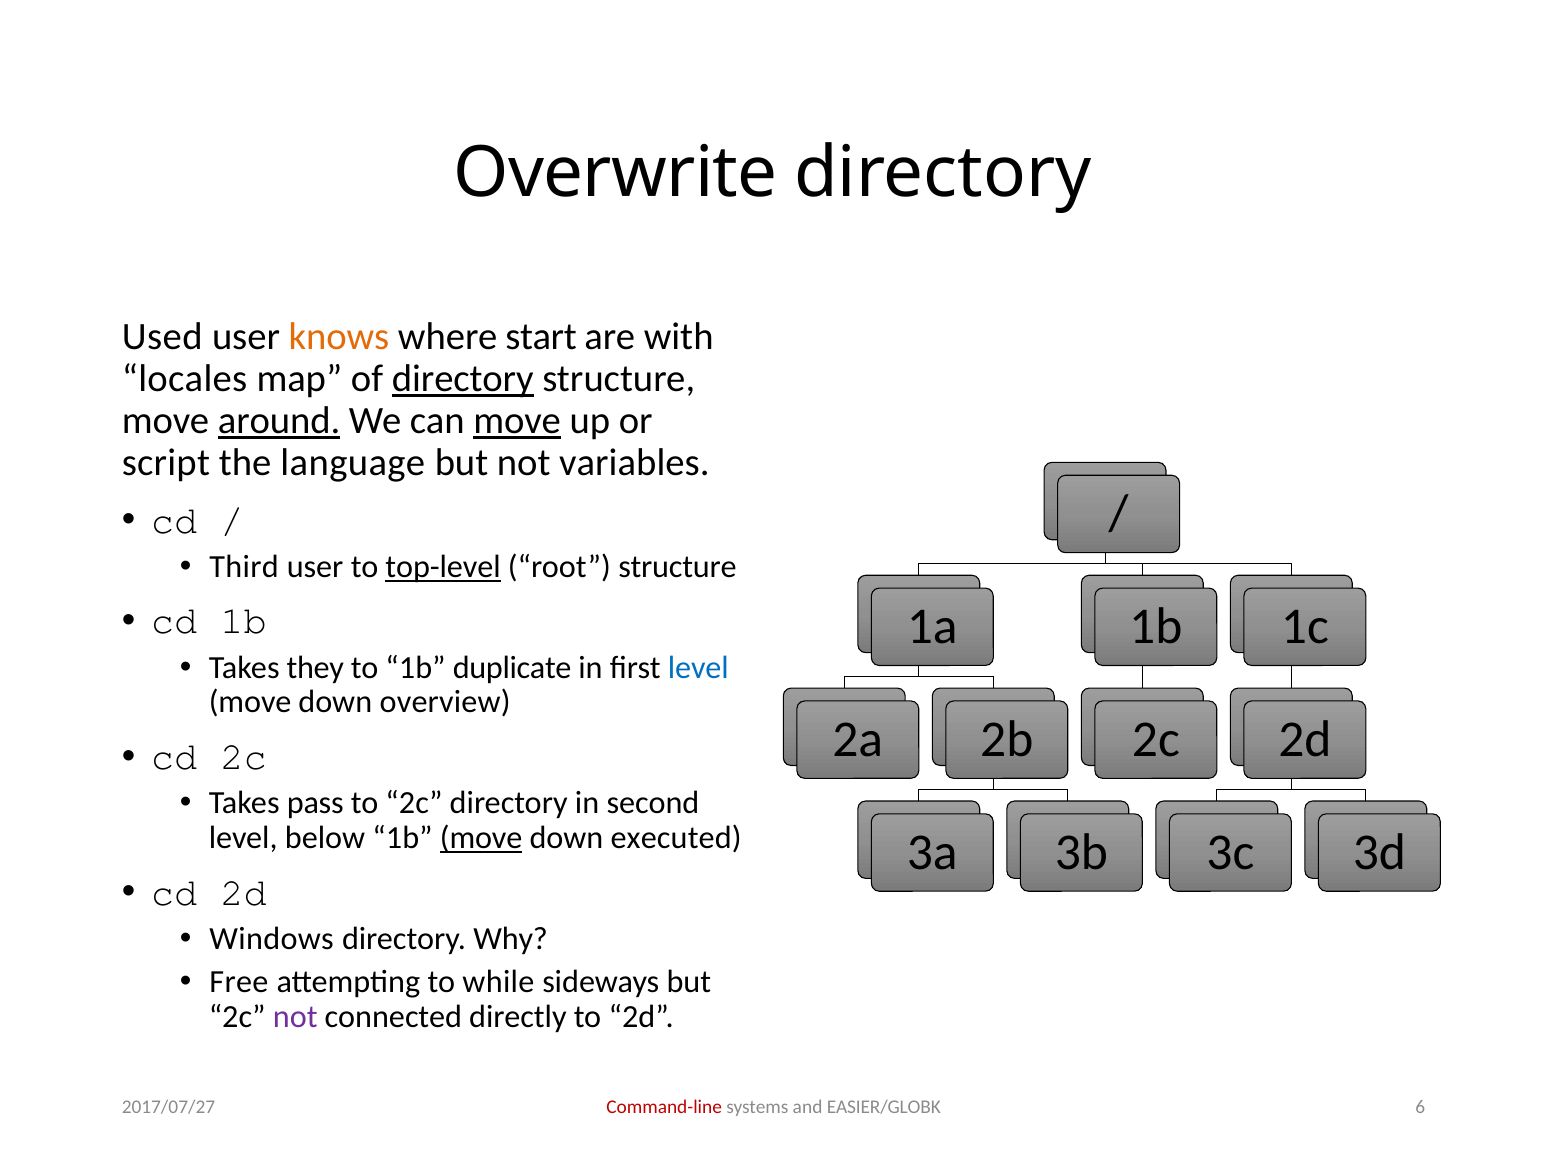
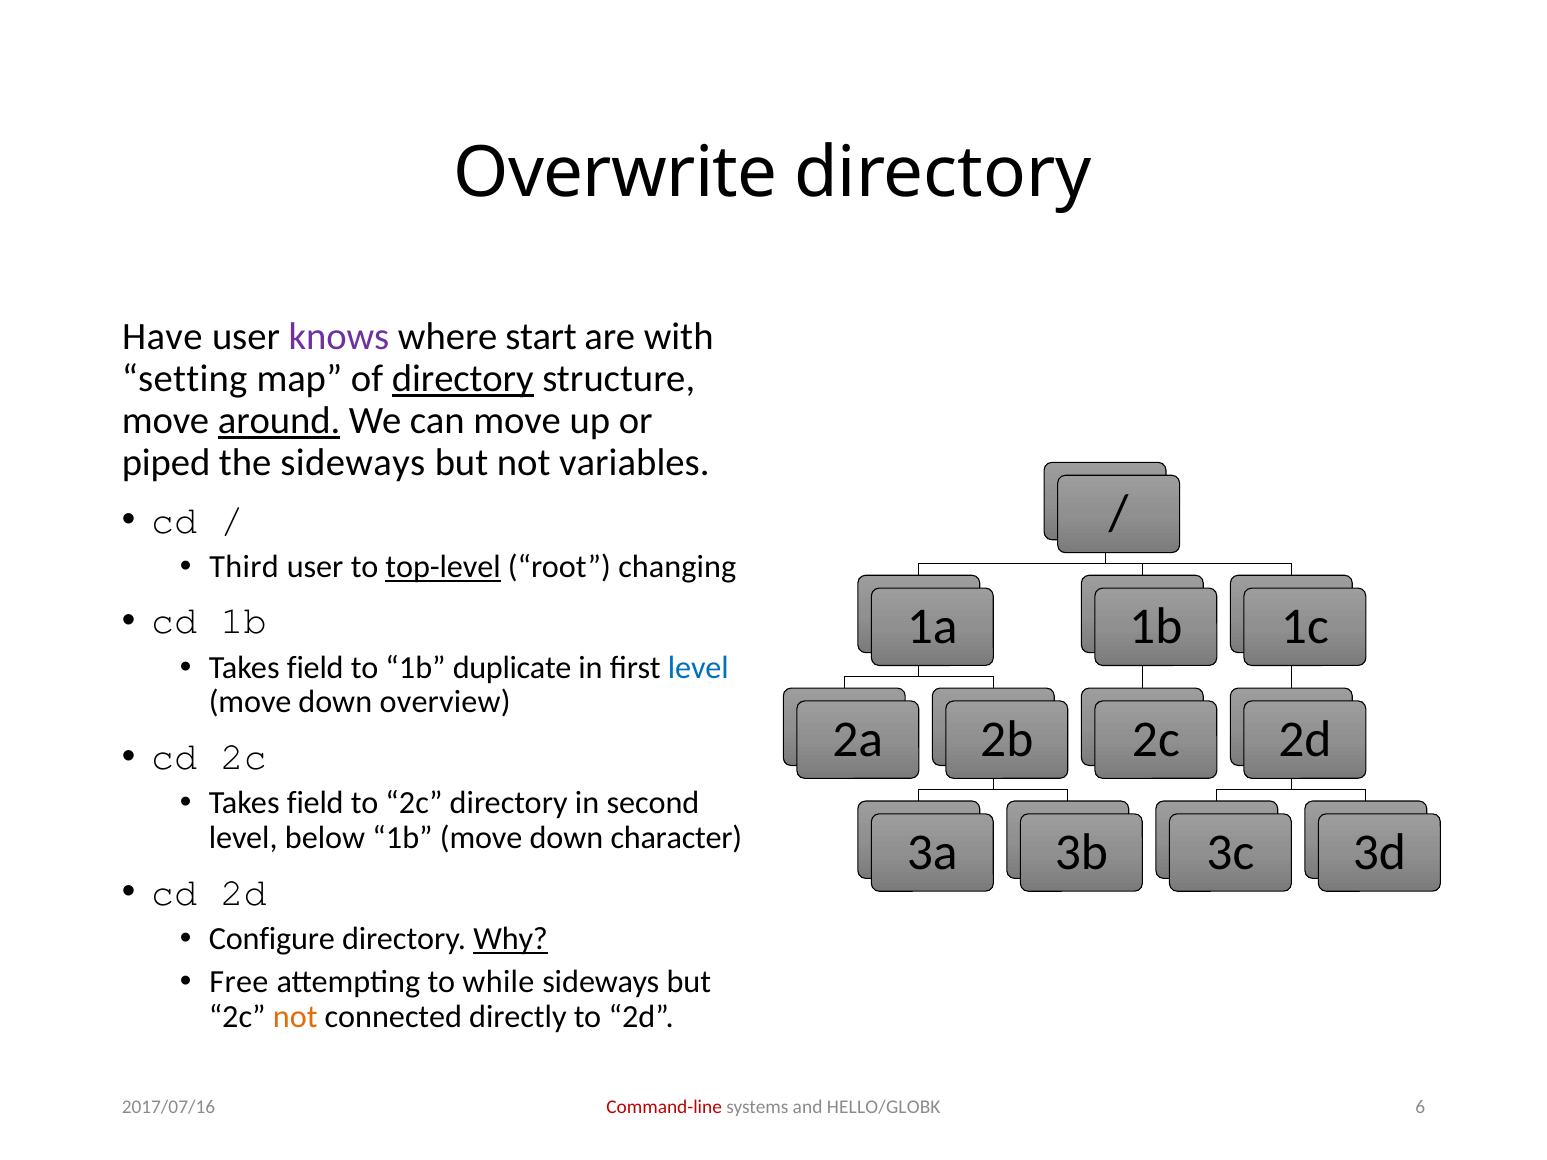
Used: Used -> Have (162, 337)
knows colour: orange -> purple (339, 337)
locales: locales -> setting (185, 379)
move underline: present -> none (517, 421)
script: script -> piped (166, 463)
the language: language -> sideways (353, 463)
root structure: structure -> changing (677, 567)
they: they -> field (315, 668)
pass: pass -> field (315, 803)
move underline: present -> none (481, 838)
executed: executed -> character (676, 838)
Windows: Windows -> Configure (272, 939)
Why underline: none -> present (511, 939)
not colour: purple -> orange (295, 1017)
EASIER/GLOBK: EASIER/GLOBK -> HELLO/GLOBK (884, 1108)
2017/07/27: 2017/07/27 -> 2017/07/16 (168, 1108)
